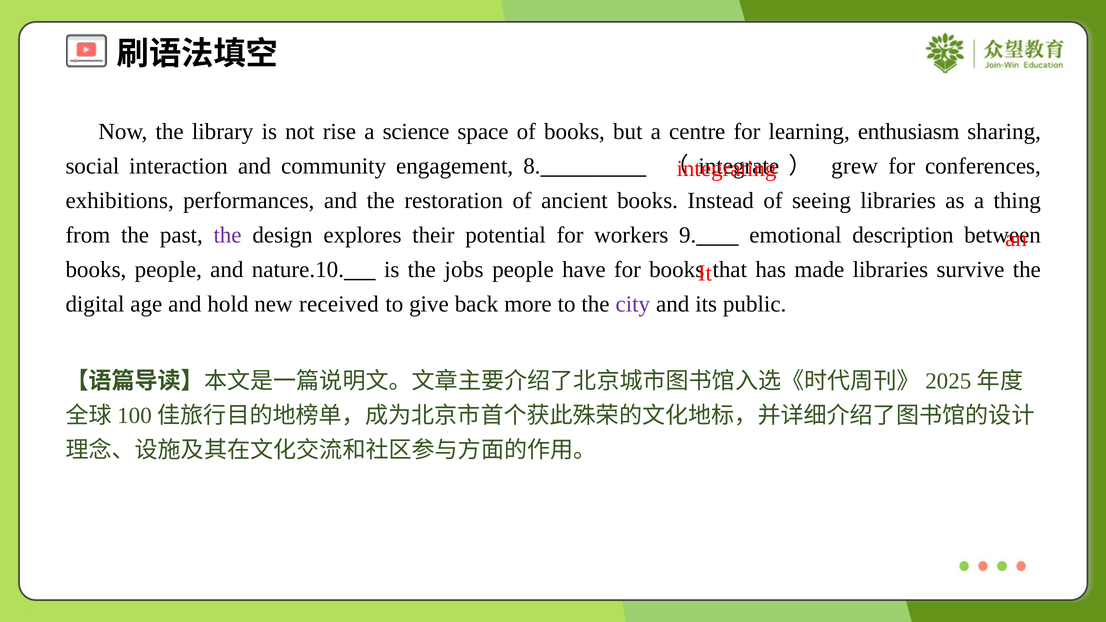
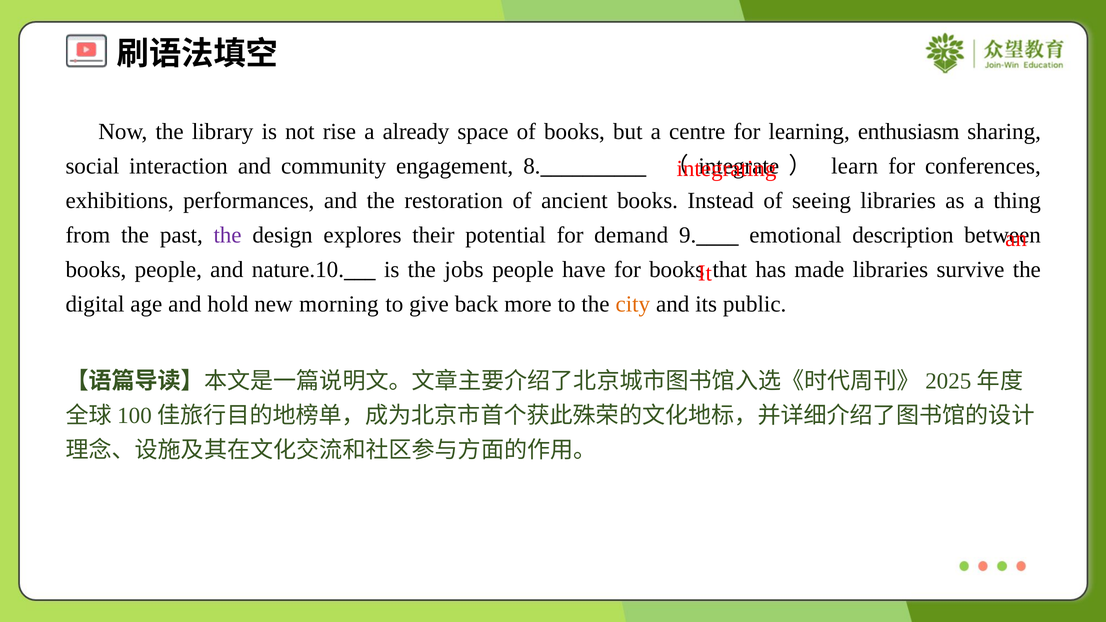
science: science -> already (416, 132)
grew: grew -> learn (855, 166)
workers: workers -> demand (631, 235)
received: received -> morning (339, 304)
city colour: purple -> orange (633, 304)
